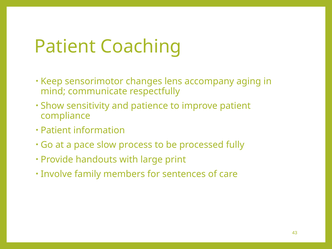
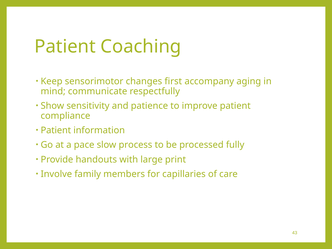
lens: lens -> first (173, 81)
sentences: sentences -> capillaries (184, 174)
